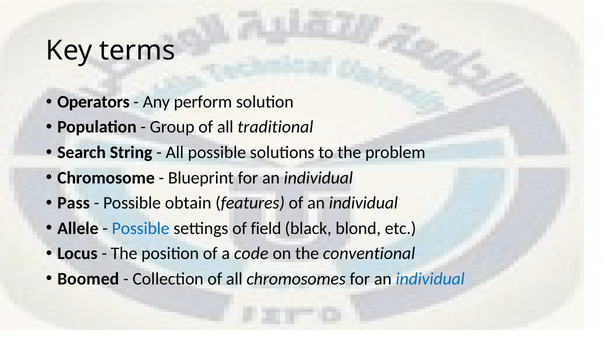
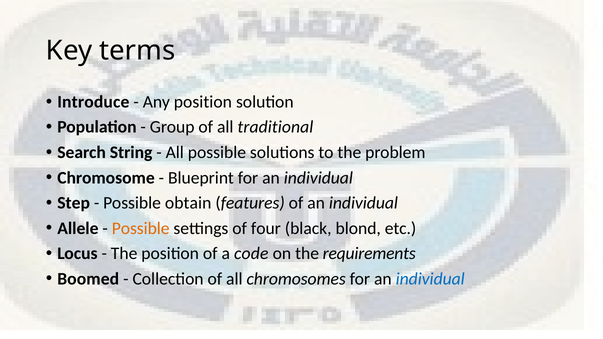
Operators: Operators -> Introduce (93, 102)
Any perform: perform -> position (203, 102)
Pass: Pass -> Step (74, 203)
Possible colour: blue -> orange (141, 228)
field: field -> four (266, 228)
conventional: conventional -> requirements (369, 254)
